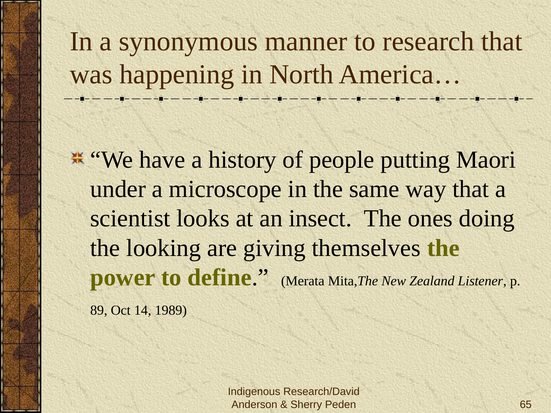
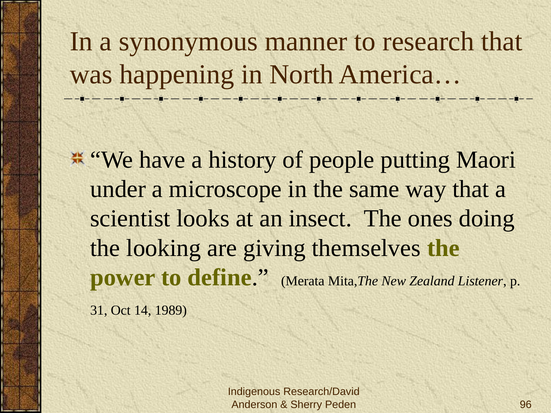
89: 89 -> 31 (99, 310)
65: 65 -> 96 (526, 405)
